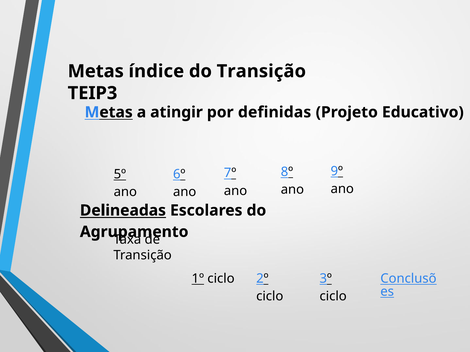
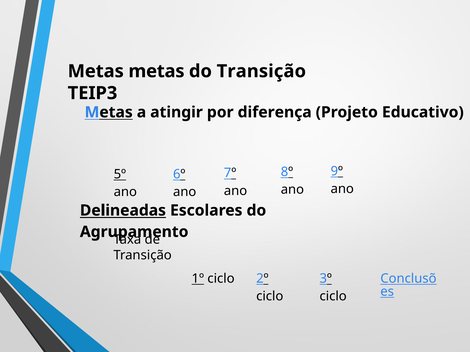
Metas índice: índice -> metas (156, 71)
definidas: definidas -> diferença (275, 112)
